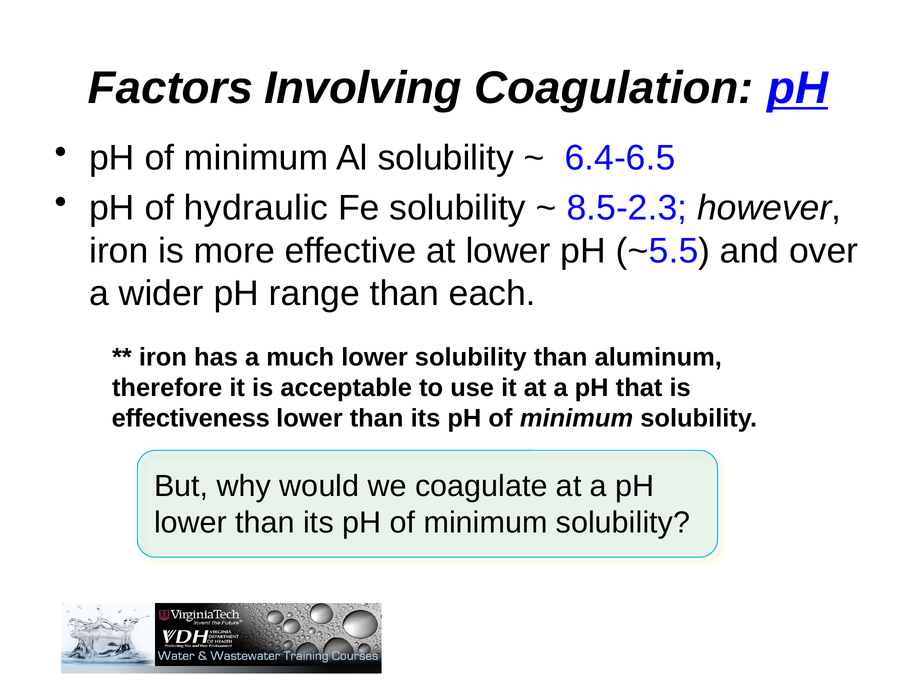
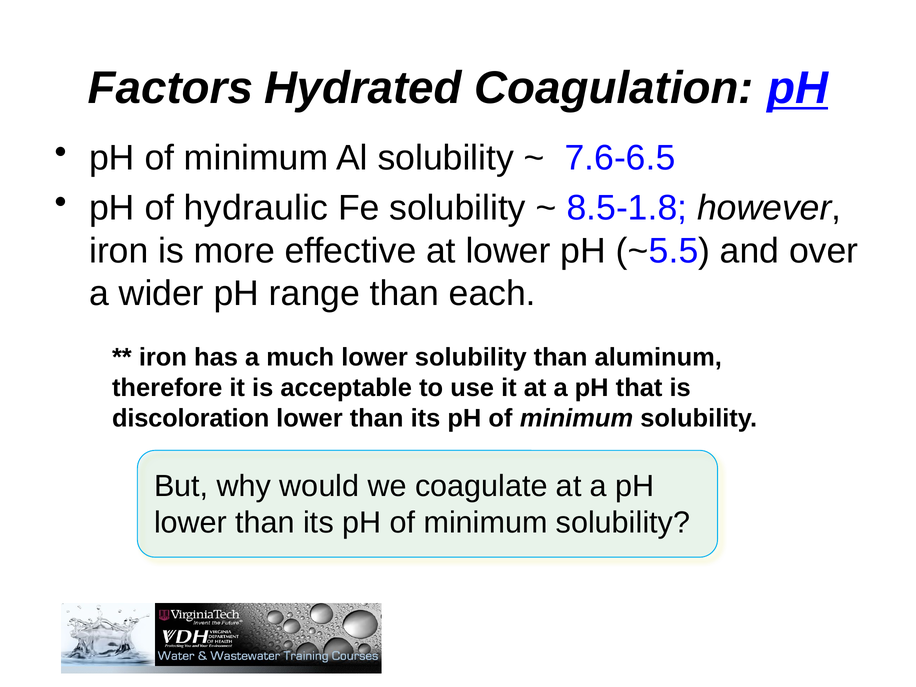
Involving: Involving -> Hydrated (363, 88)
6.4-6.5: 6.4-6.5 -> 7.6-6.5 (620, 158)
8.5-2.3: 8.5-2.3 -> 8.5-1.8 (627, 208)
effectiveness: effectiveness -> discoloration (191, 419)
